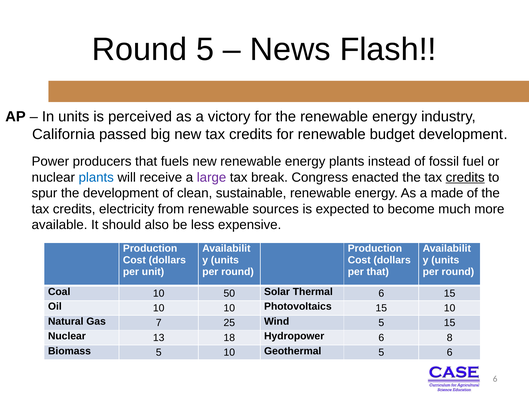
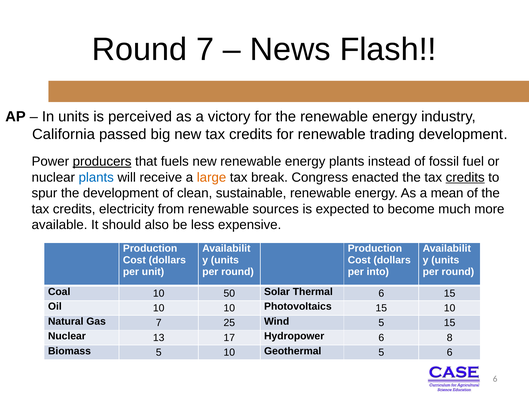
Round 5: 5 -> 7 (205, 50)
budget: budget -> trading (392, 134)
producers underline: none -> present (102, 161)
large colour: purple -> orange (212, 177)
made: made -> mean (447, 193)
per that: that -> into (378, 272)
18: 18 -> 17 (229, 338)
